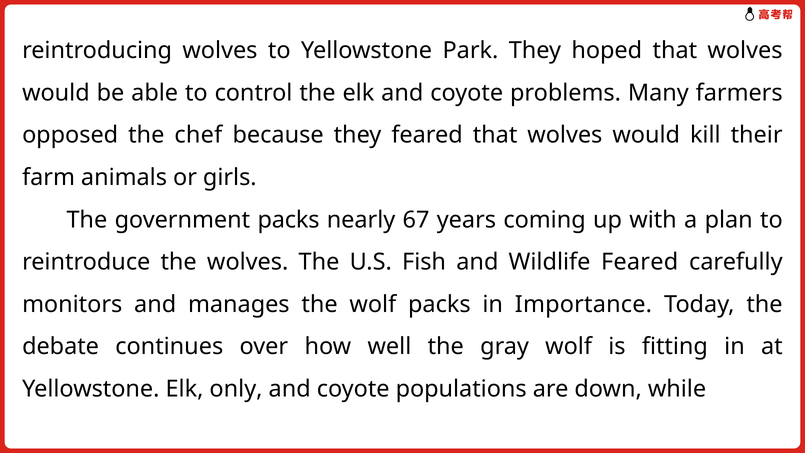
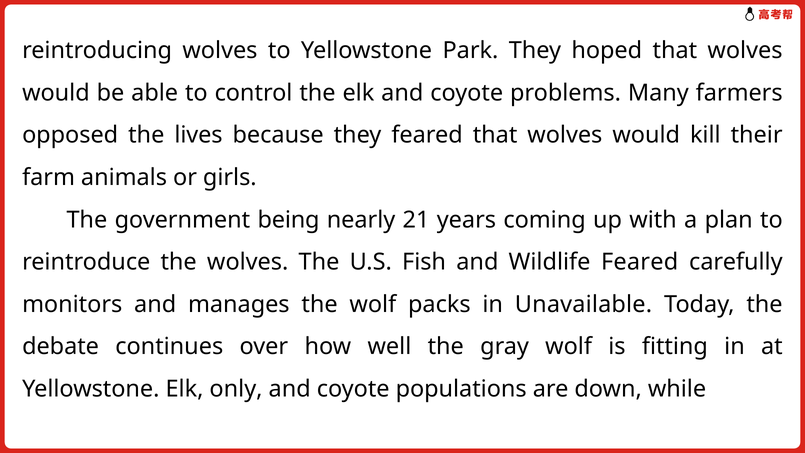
chef: chef -> lives (199, 135)
government packs: packs -> being (289, 220)
67: 67 -> 21 (416, 220)
Importance: Importance -> Unavailable (583, 304)
